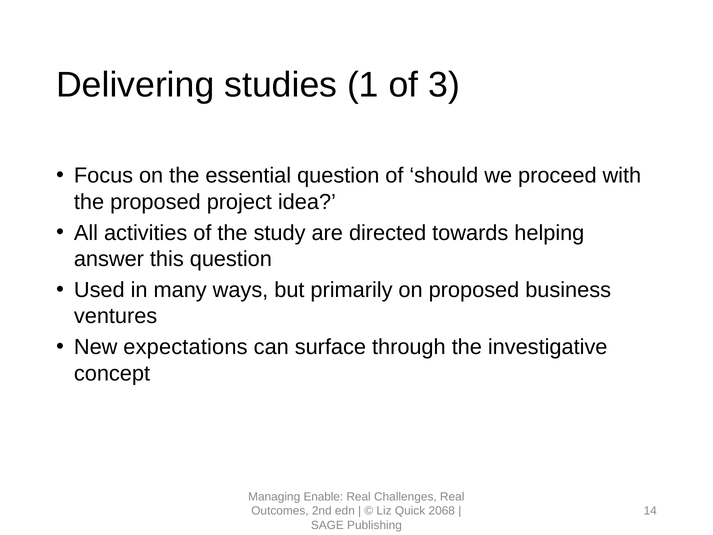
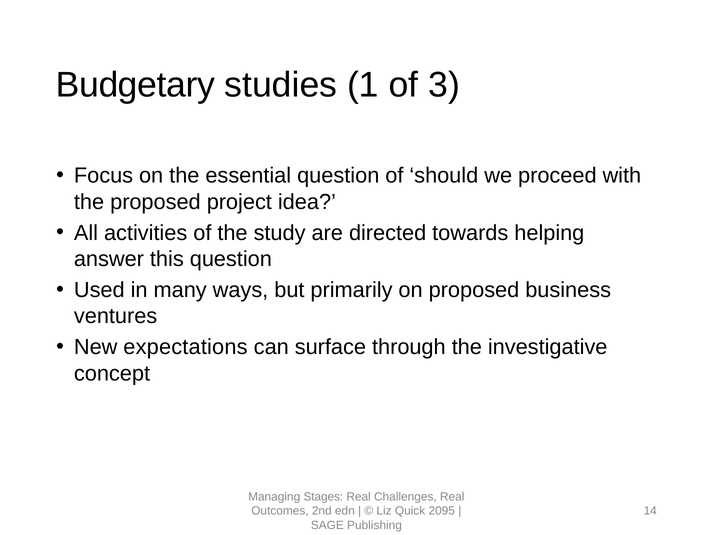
Delivering: Delivering -> Budgetary (135, 85)
Enable: Enable -> Stages (323, 496)
2068: 2068 -> 2095 (442, 511)
